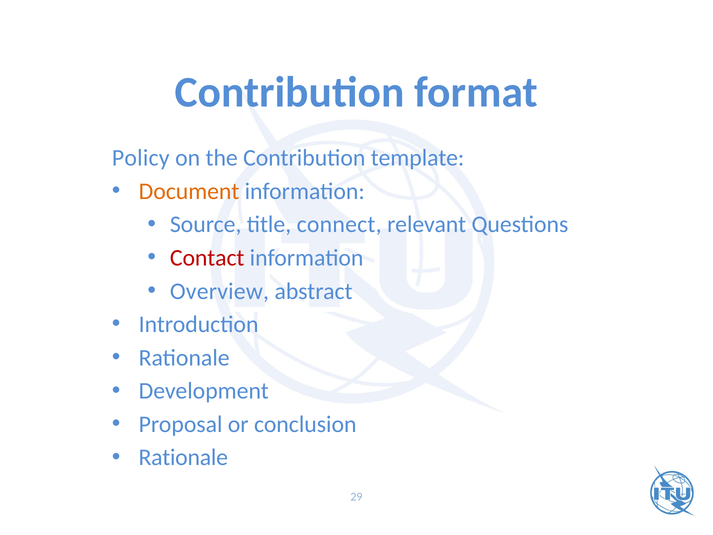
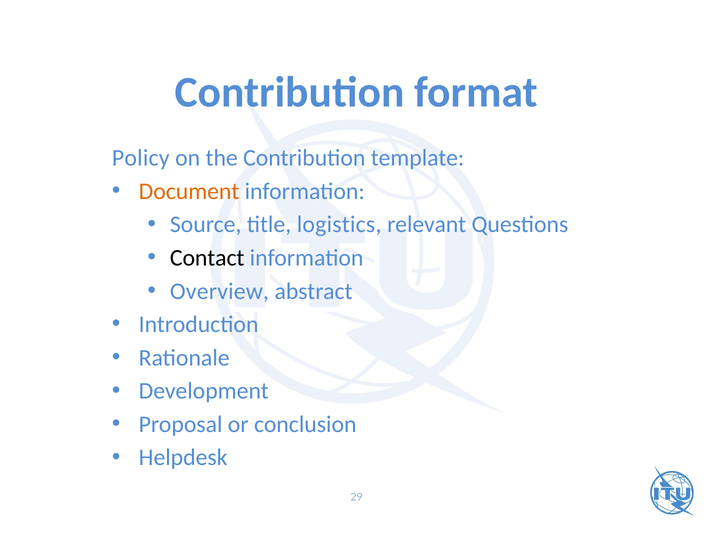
connect: connect -> logistics (339, 224)
Contact colour: red -> black (207, 258)
Rationale: Rationale -> Helpdesk (183, 457)
